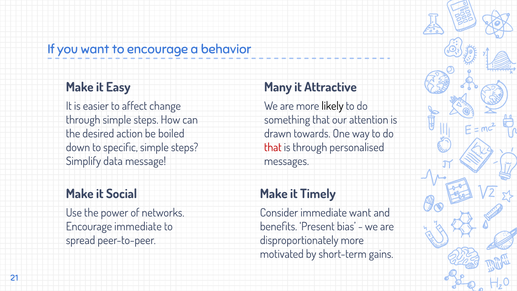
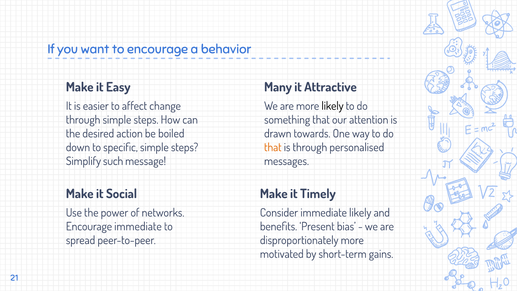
that colour: red -> orange (273, 147)
data: data -> such (113, 161)
immediate want: want -> likely (360, 213)
